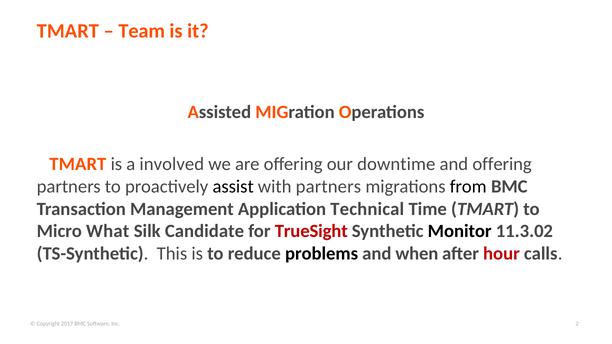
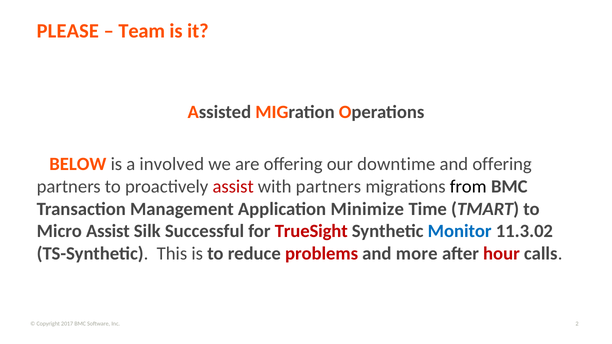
TMART: TMART -> PLEASE (68, 31)
TMART: TMART -> BELOW (78, 164)
assist colour: black -> red (233, 187)
Technical: Technical -> Minimize (367, 209)
Micro What: What -> Assist (108, 231)
Candidate: Candidate -> Successful (205, 231)
Monitor colour: black -> blue (460, 231)
problems colour: black -> red (322, 254)
when: when -> more (417, 254)
